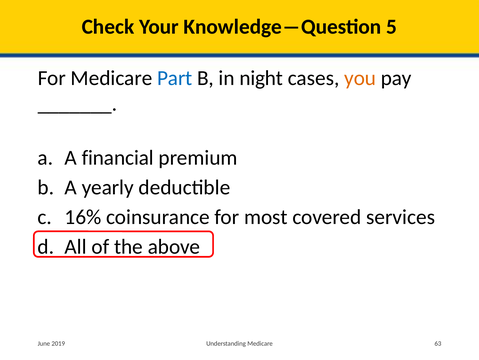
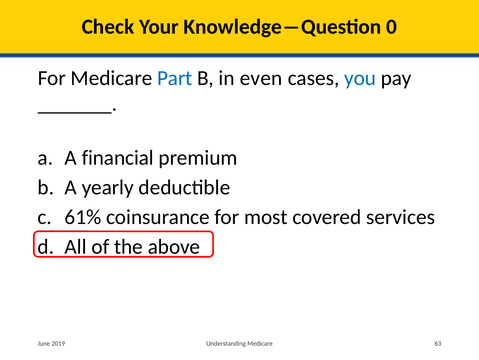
5: 5 -> 0 (392, 27)
night: night -> even (261, 78)
you colour: orange -> blue (360, 78)
16%: 16% -> 61% (83, 217)
